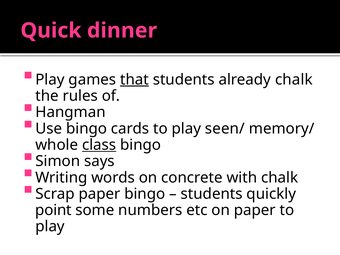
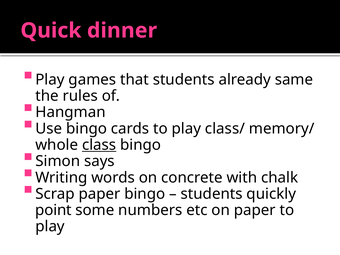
that underline: present -> none (134, 80)
already chalk: chalk -> same (294, 80)
seen/: seen/ -> class/ (225, 129)
